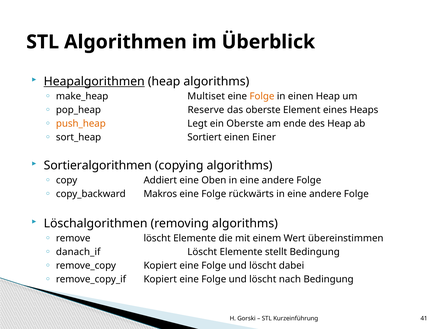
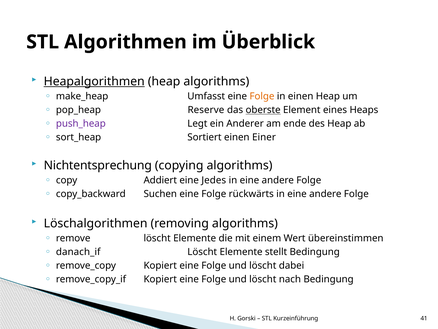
Multiset: Multiset -> Umfasst (206, 96)
oberste underline: none -> present (263, 110)
push_heap colour: orange -> purple (81, 123)
ein Oberste: Oberste -> Anderer (245, 123)
Sortieralgorithmen: Sortieralgorithmen -> Nichtentsprechung (98, 165)
Oben: Oben -> Jedes (214, 180)
Makros: Makros -> Suchen (160, 194)
